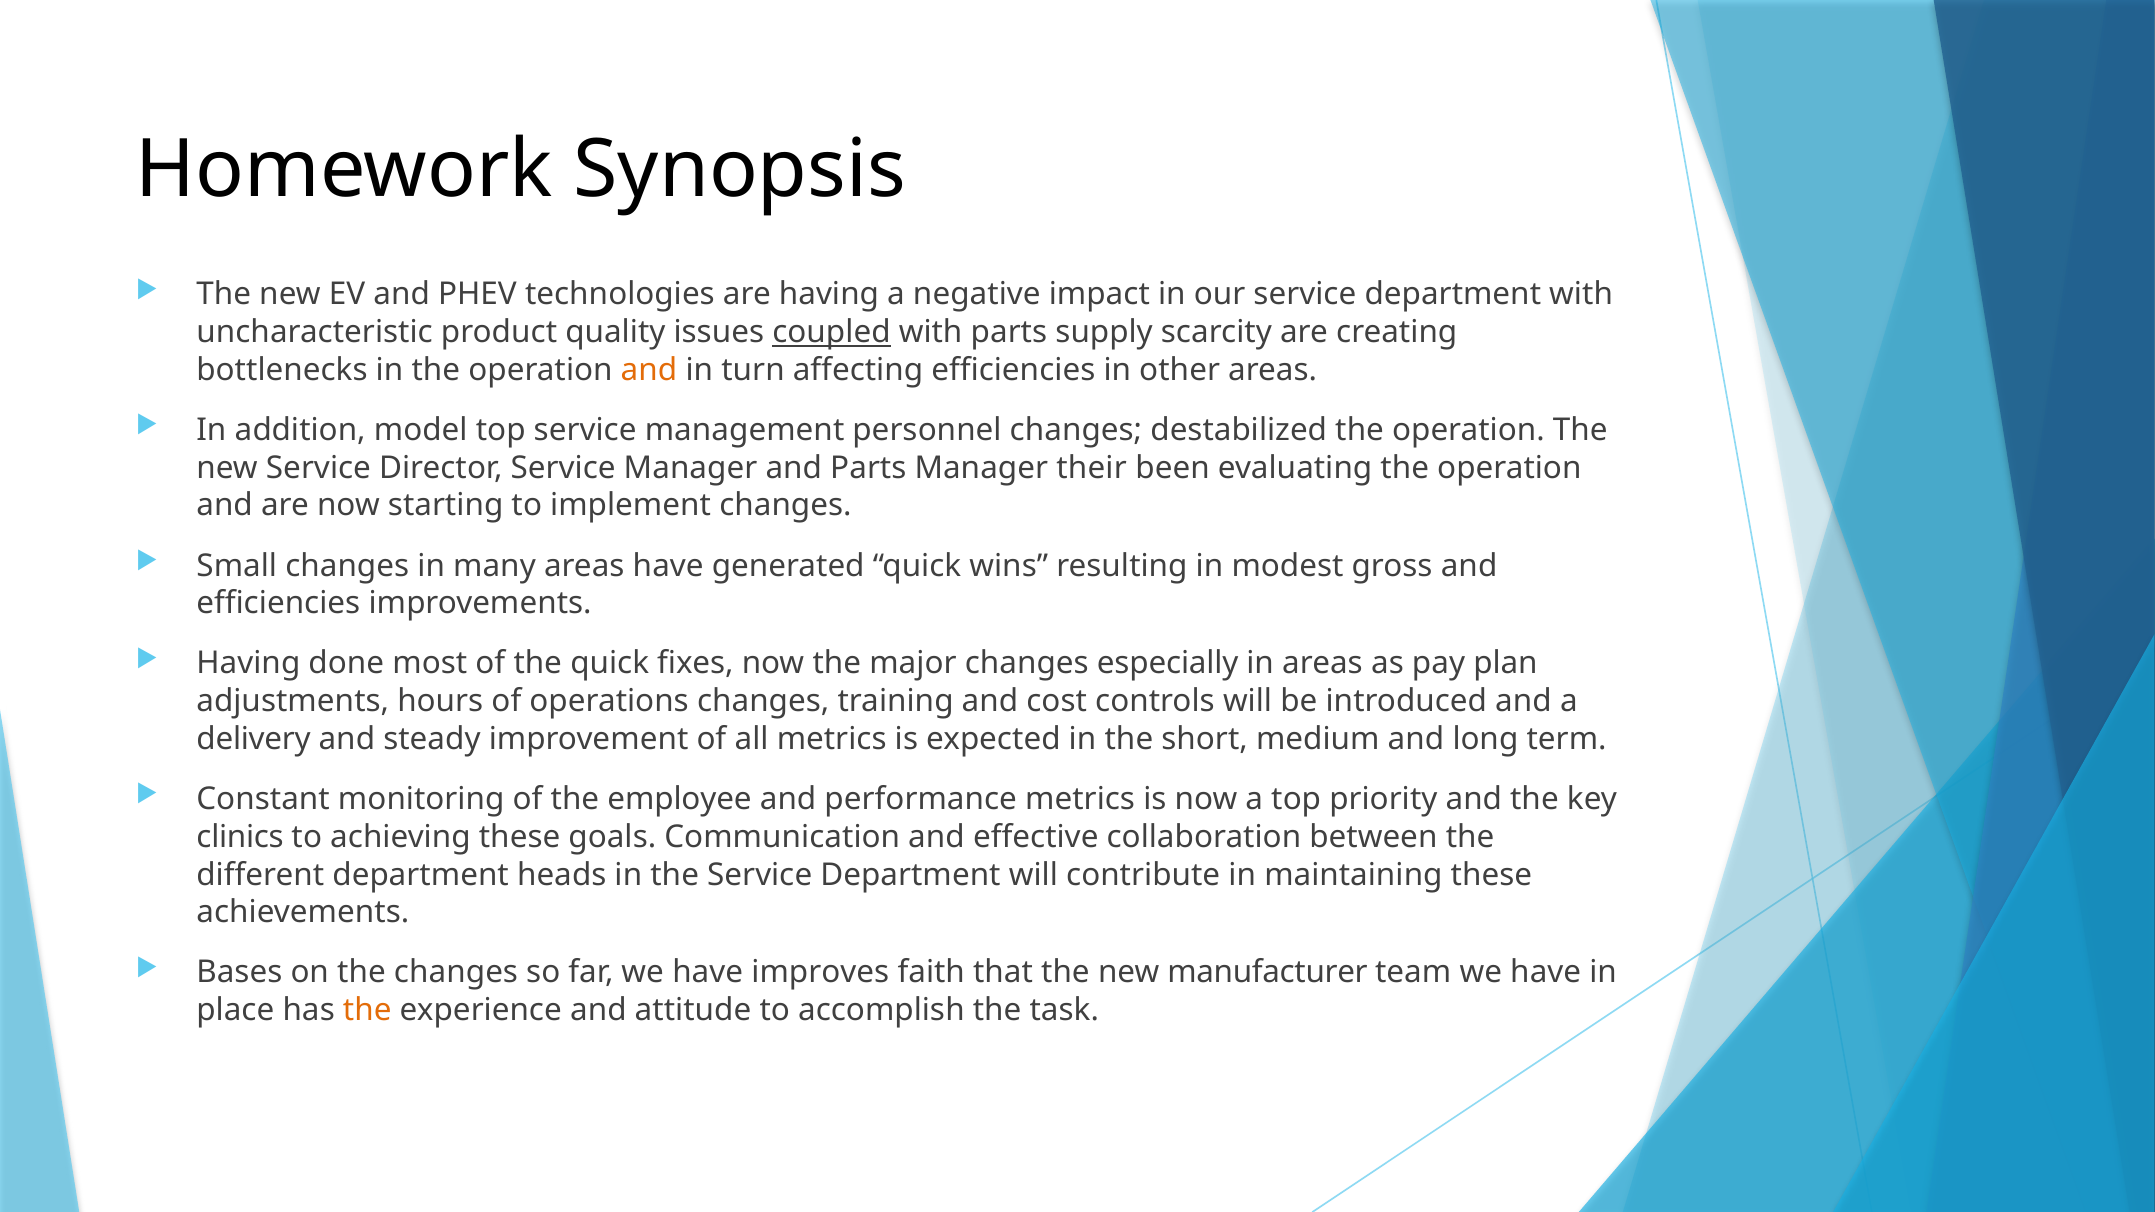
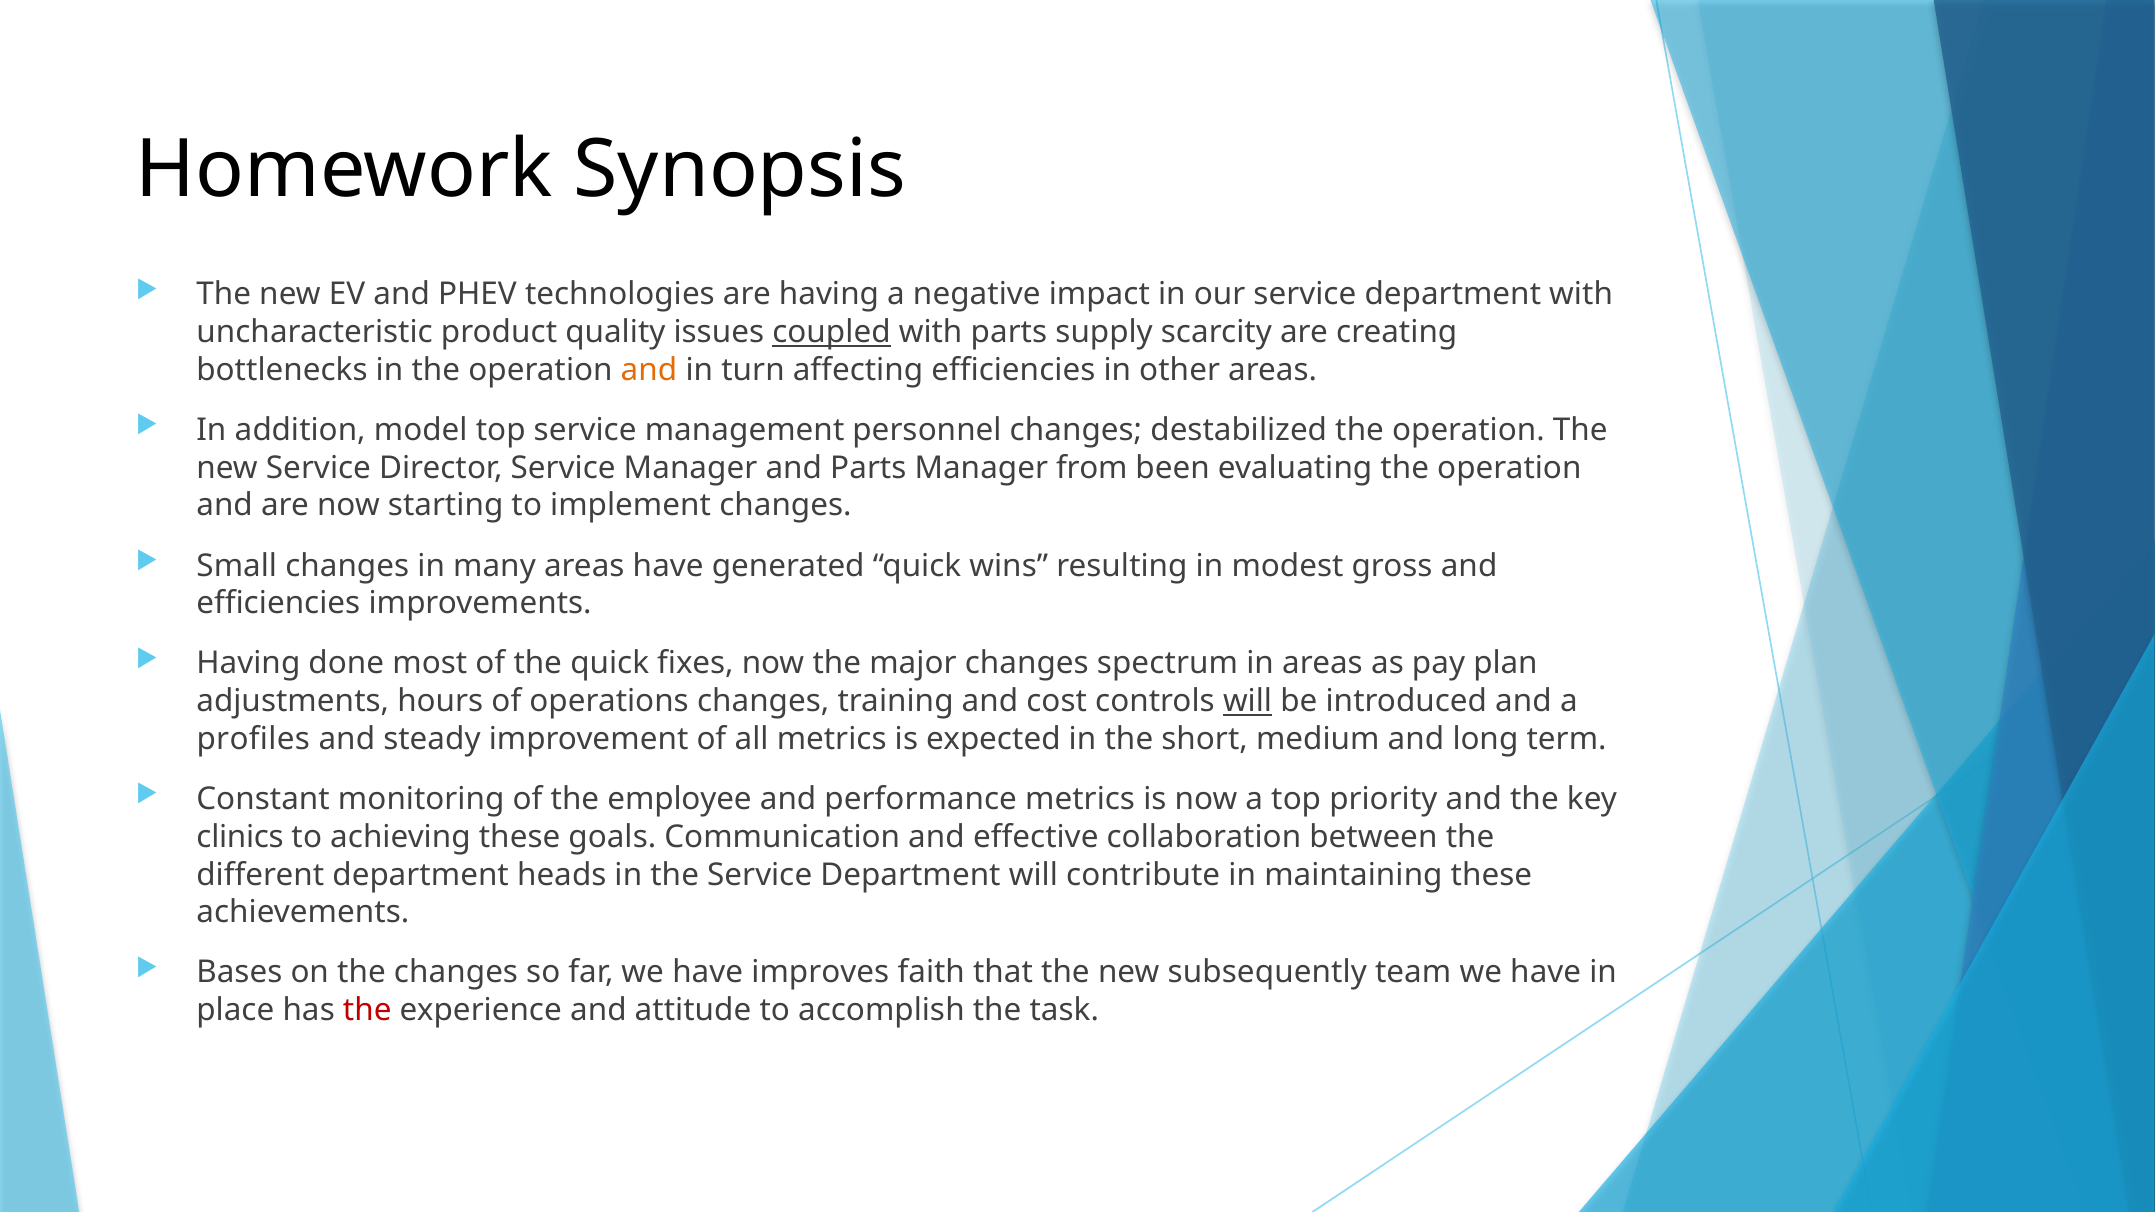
their: their -> from (1092, 468)
especially: especially -> spectrum (1167, 664)
will underline: none -> present (1248, 701)
delivery: delivery -> profiles (253, 739)
manufacturer: manufacturer -> subsequently (1267, 973)
the colour: orange -> red (367, 1010)
